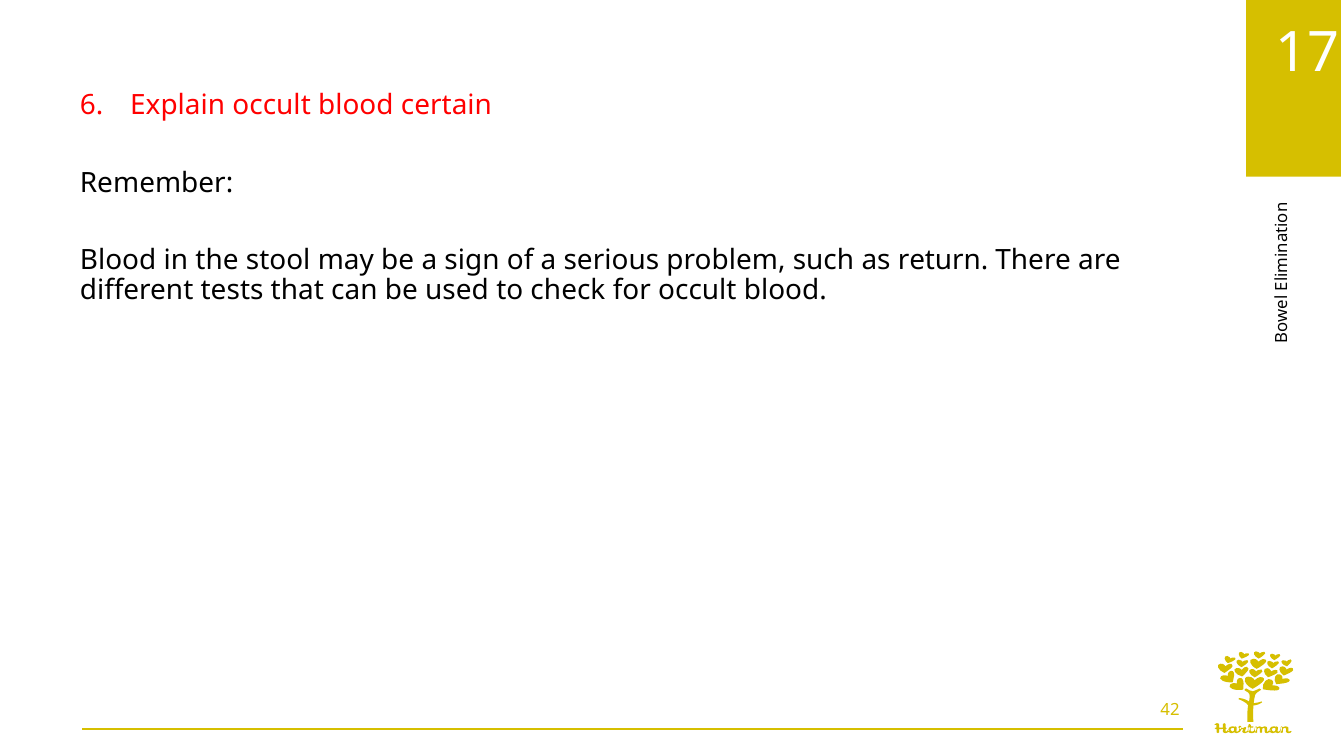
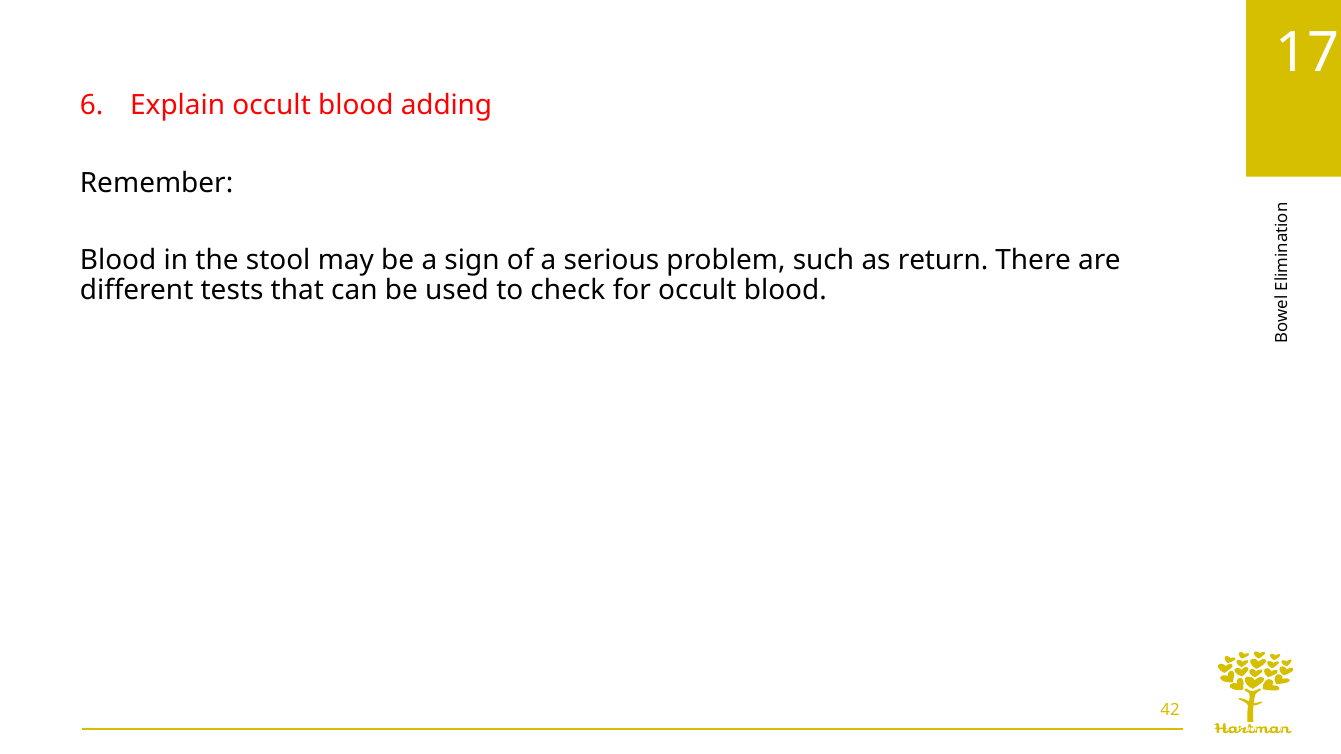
certain: certain -> adding (447, 106)
